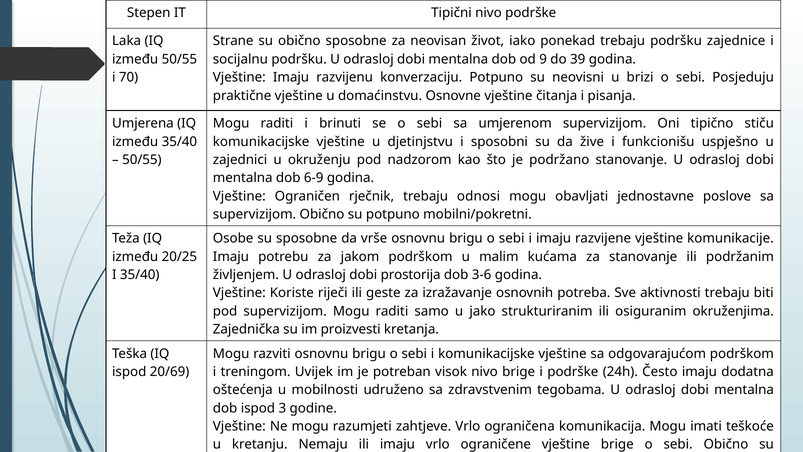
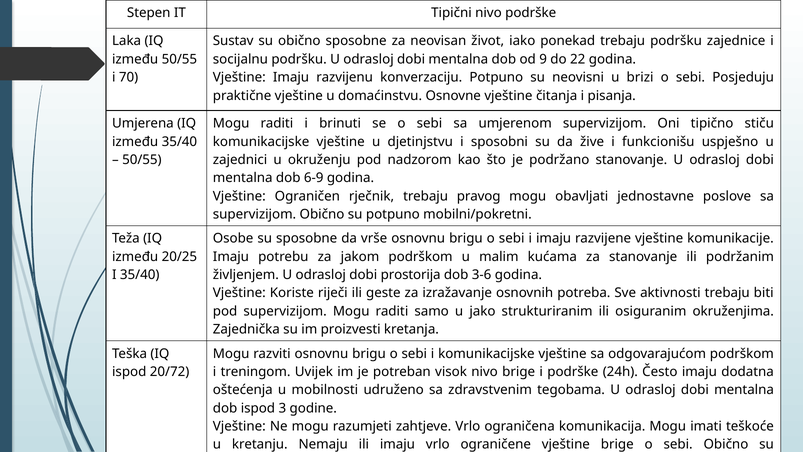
Strane: Strane -> Sustav (233, 41)
39: 39 -> 22 (578, 59)
odnosi: odnosi -> pravog (479, 196)
20/69: 20/69 -> 20/72 (170, 372)
